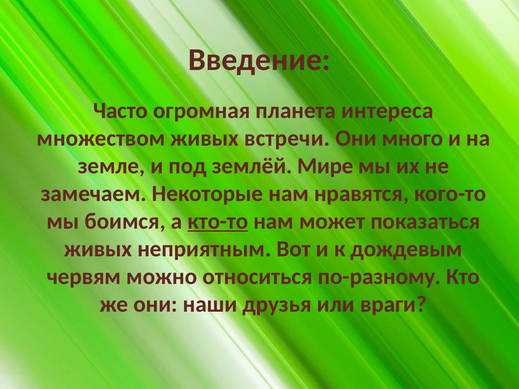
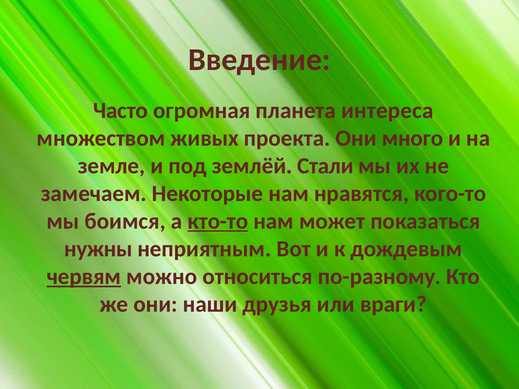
встречи: встречи -> проекта (287, 138)
Мире: Мире -> Стали (325, 166)
живых: живых -> нужны (98, 249)
червям underline: none -> present (84, 277)
